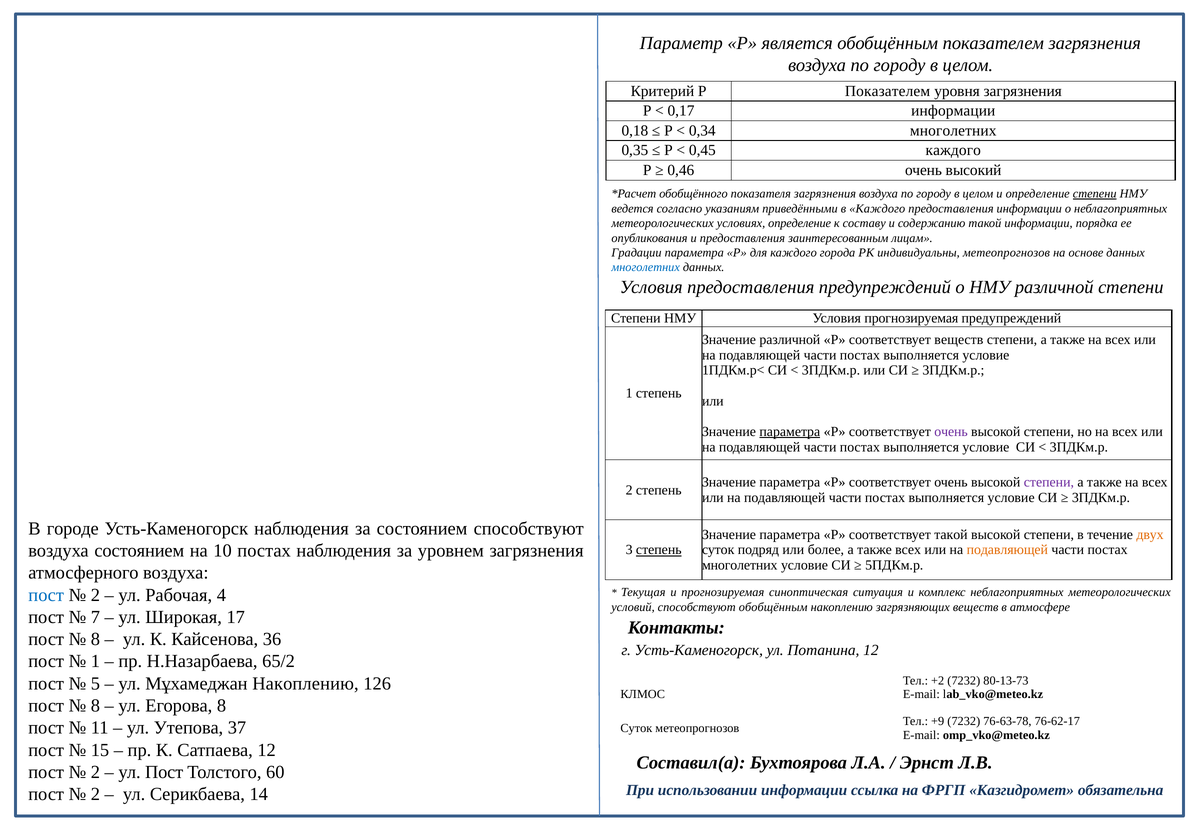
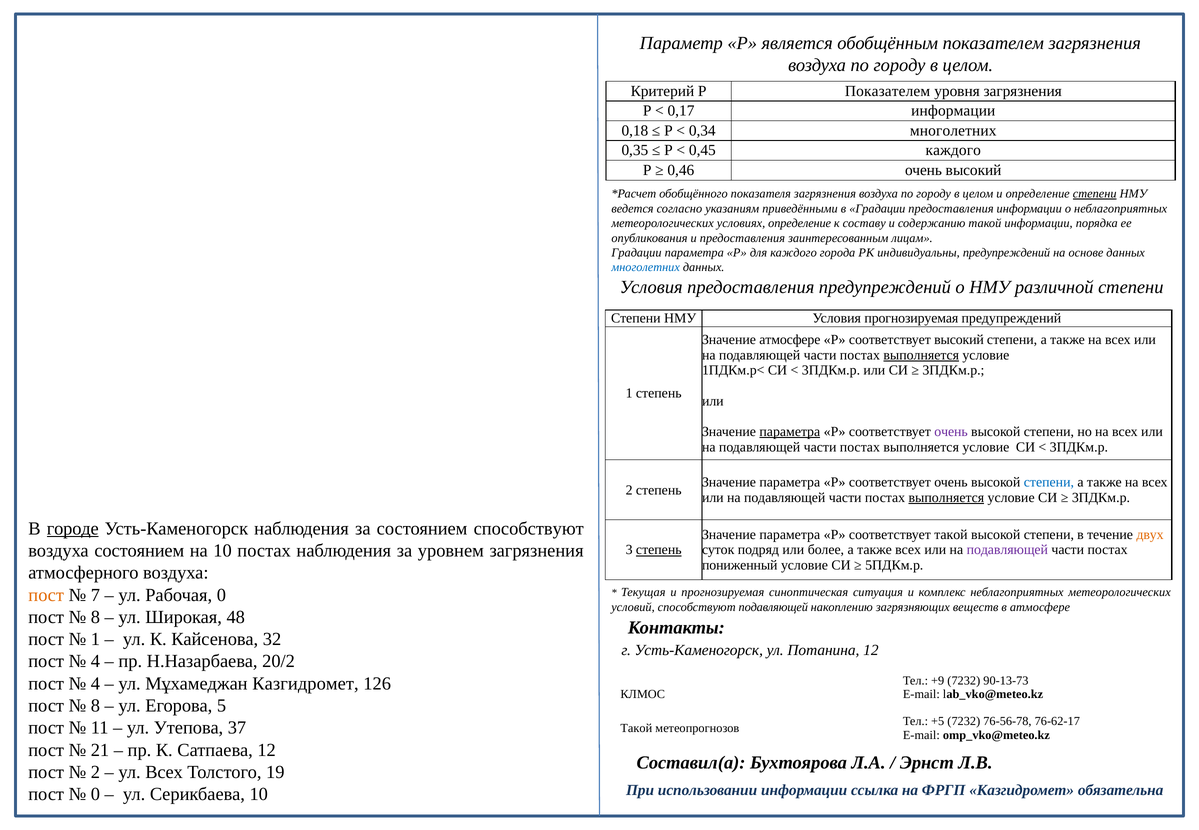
в Каждого: Каждого -> Градации (877, 209)
индивидуальны метеопрогнозов: метеопрогнозов -> предупреждений (1007, 253)
Значение различной: различной -> атмосфере (790, 340)
соответствует веществ: веществ -> высокий (959, 340)
выполняется underline: none -> present (921, 355)
степени colour: purple -> blue (1049, 482)
выполняется underline: none -> present (946, 498)
городе underline: none -> present (73, 529)
подавляющей colour: orange -> purple (1007, 550)
многолетних: многолетних -> пониженный (740, 565)
пост colour: blue -> orange (46, 595)
2: 2 -> 7 (95, 595)
Рабочая 4: 4 -> 0 (221, 595)
способствуют обобщённым: обобщённым -> подавляющей (773, 607)
7: 7 -> 8 (95, 617)
17: 17 -> 48 (236, 617)
8: 8 -> 1 (95, 639)
36: 36 -> 32 (272, 639)
1: 1 -> 4 (95, 661)
65/2: 65/2 -> 20/2 (279, 661)
5: 5 -> 4 (95, 684)
Мұхамеджан Накоплению: Накоплению -> Казгидромет (306, 684)
+2: +2 -> +9 (938, 681)
80-13-73: 80-13-73 -> 90-13-73 (1006, 681)
Егорова 8: 8 -> 5 (222, 706)
+9: +9 -> +5 (938, 721)
76-63-78: 76-63-78 -> 76-56-78 (1007, 721)
Суток: Суток -> Такой (636, 728)
15: 15 -> 21 (100, 750)
ул Пост: Пост -> Всех (164, 772)
60: 60 -> 19 (275, 772)
2: 2 -> 0 (95, 794)
Серикбаева 14: 14 -> 10 (259, 794)
